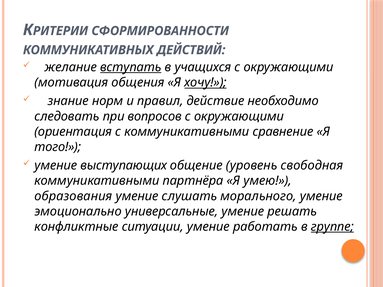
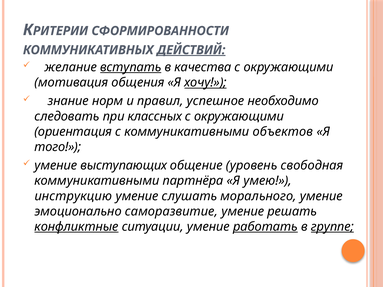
ДЕЙСТВИЙ underline: none -> present (191, 50)
учащихся: учащихся -> качества (203, 67)
действие: действие -> успешное (215, 101)
вопросов: вопросов -> классных (155, 116)
сравнение: сравнение -> объектов (283, 132)
образования: образования -> инструкцию (73, 196)
универсальные: универсальные -> саморазвитие (171, 212)
конфликтные underline: none -> present (76, 227)
работать underline: none -> present (265, 227)
